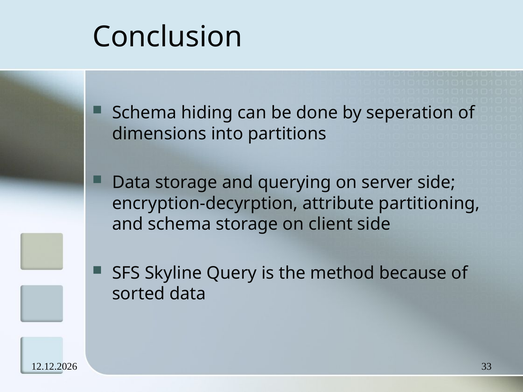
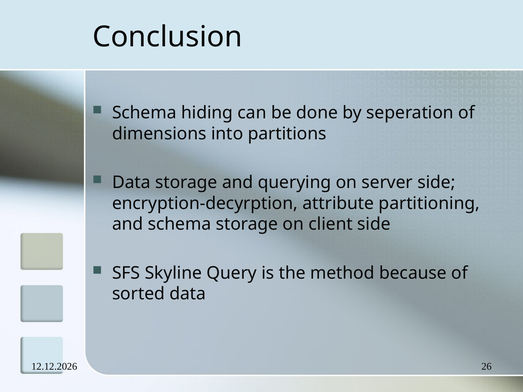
33: 33 -> 26 (487, 367)
